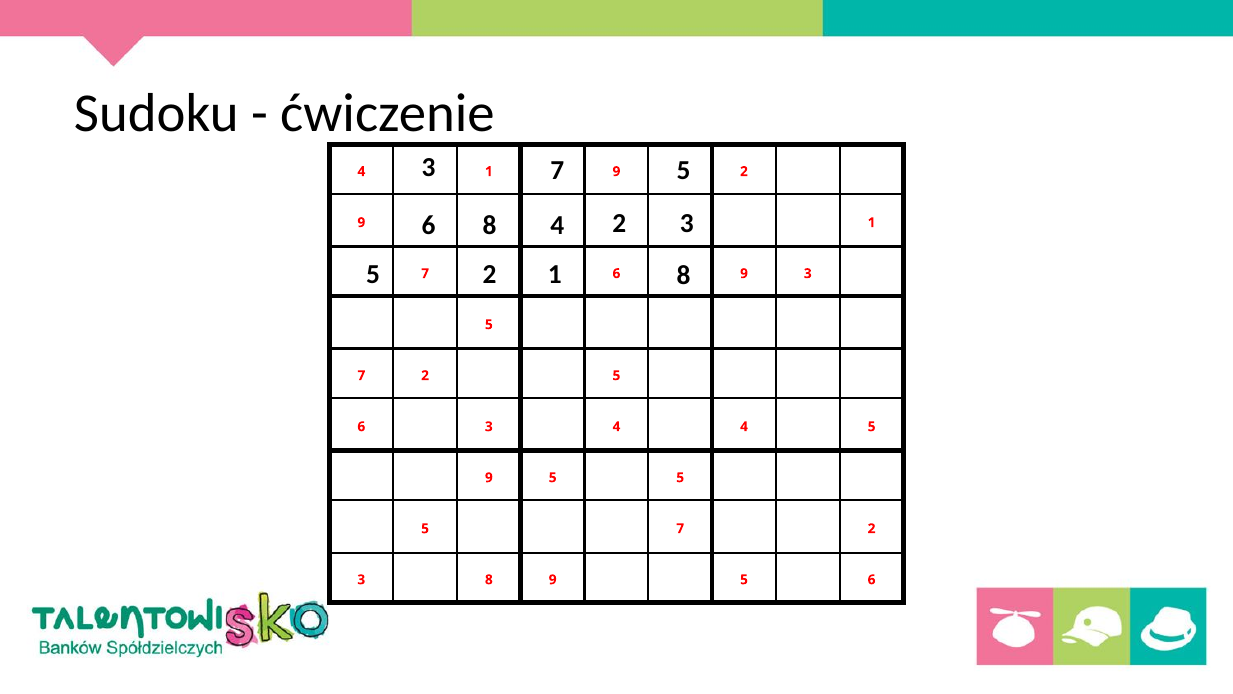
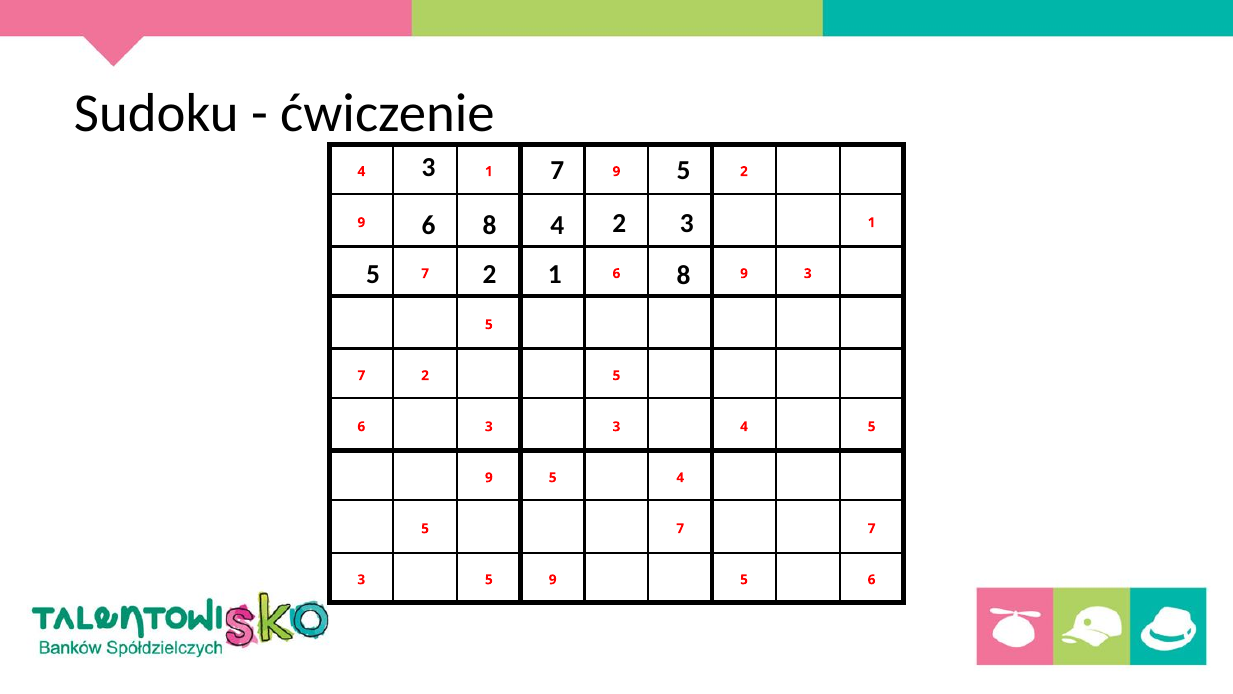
3 4: 4 -> 3 (616, 426)
9 5 5: 5 -> 4 (680, 477)
2: 2 -> 7 (872, 528)
8: 8 -> 5 (489, 579)
